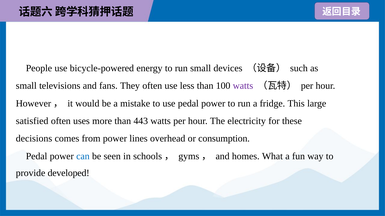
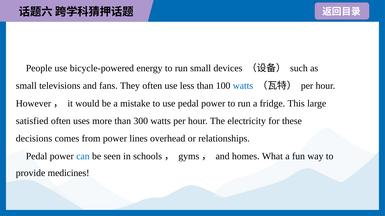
watts colour: purple -> blue (243, 86)
443: 443 -> 300 (141, 121)
consumption: consumption -> relationships (224, 139)
developed: developed -> medicines (69, 173)
